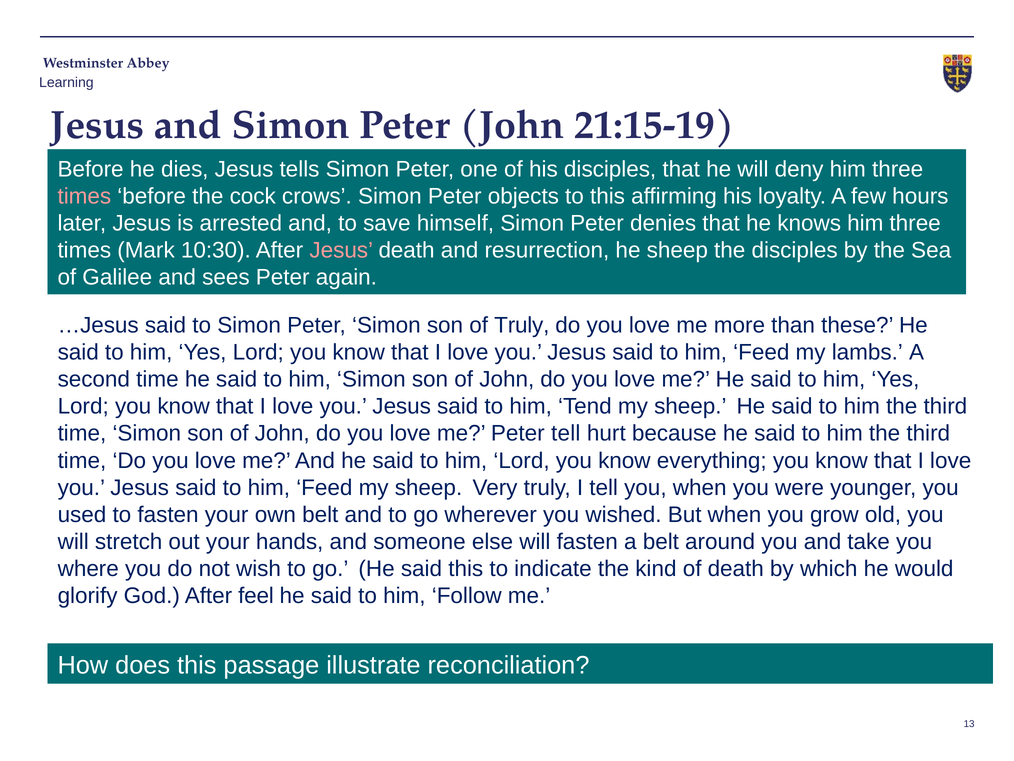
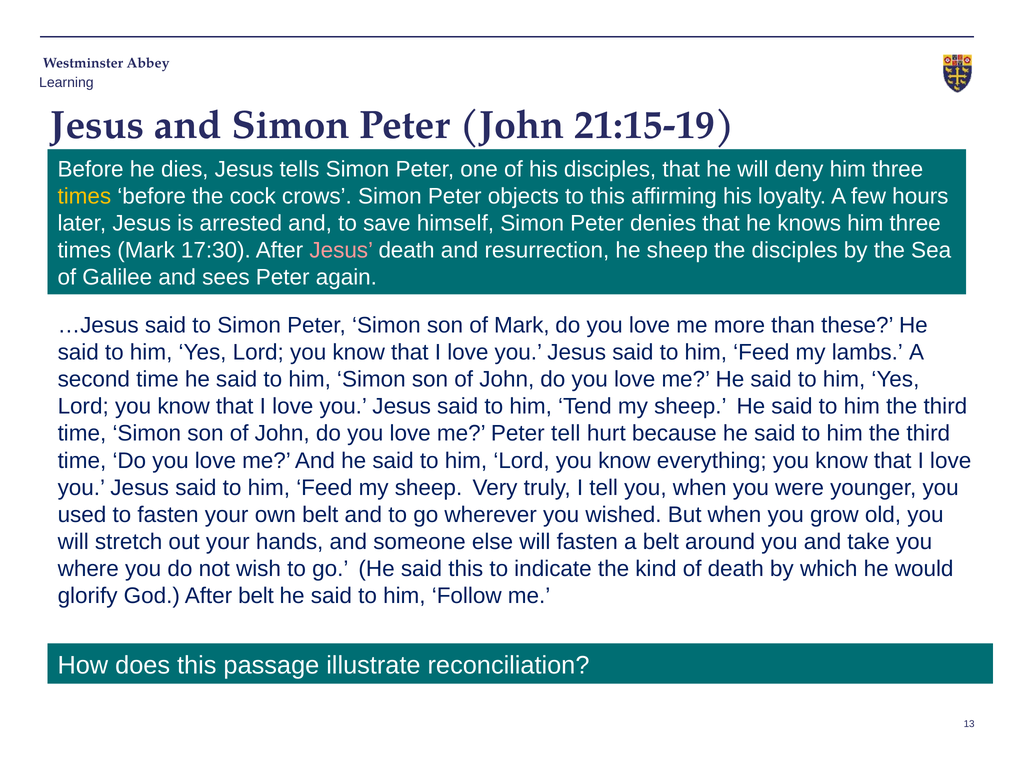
times colour: pink -> yellow (84, 196)
10:30: 10:30 -> 17:30 (216, 250)
of Truly: Truly -> Mark (522, 325)
After feel: feel -> belt (256, 595)
